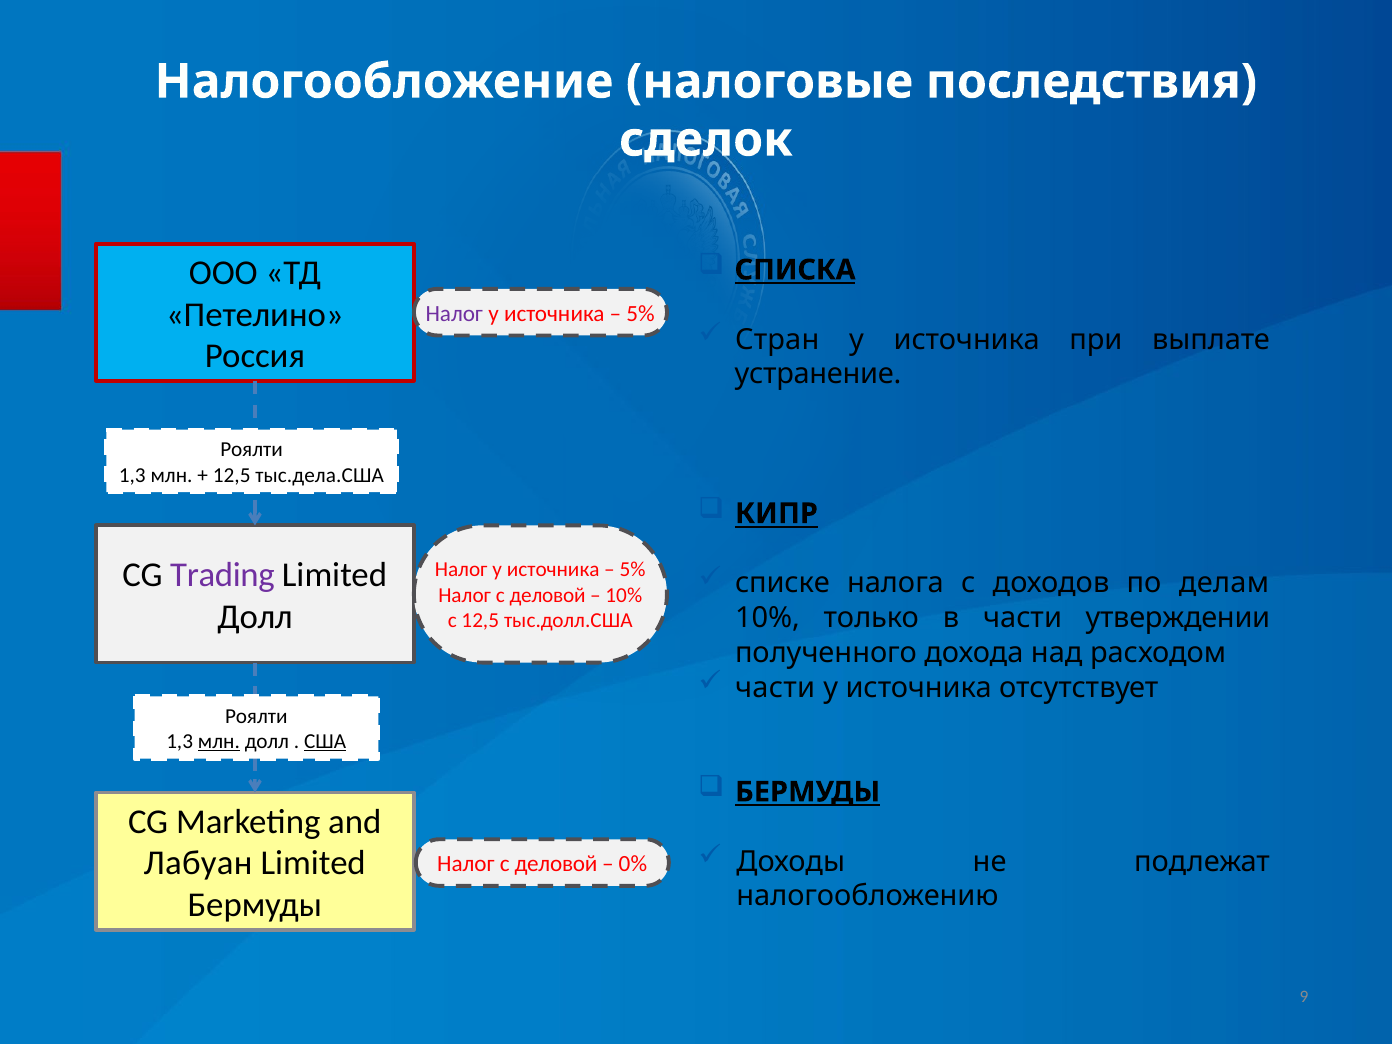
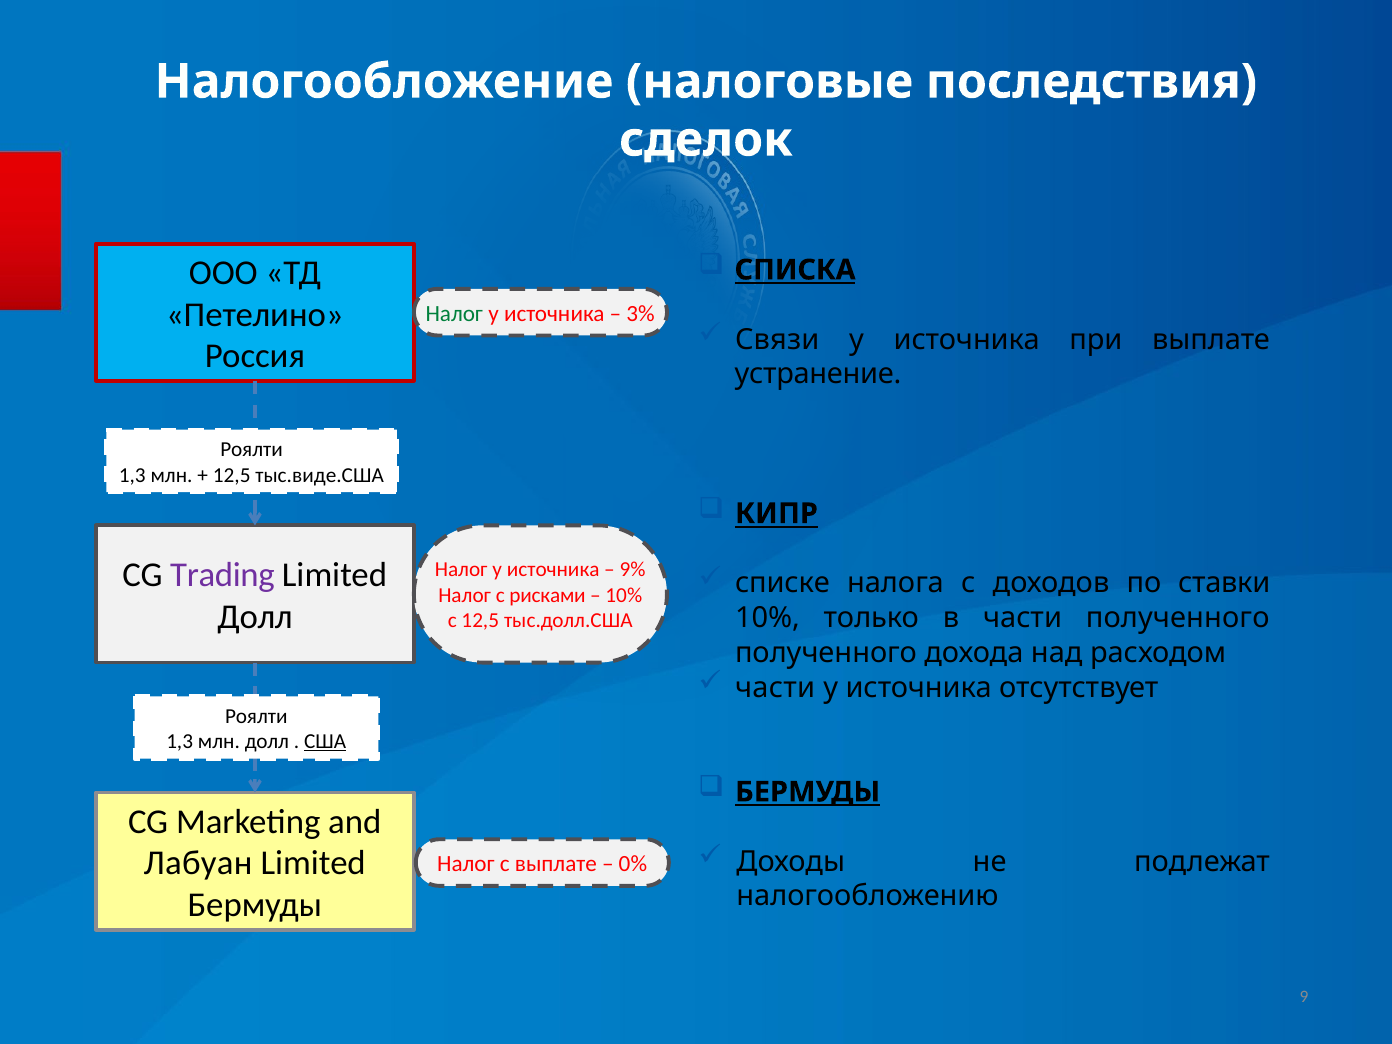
Налог colour: purple -> green (454, 314)
5%: 5% -> 3% (640, 314)
Стран: Стран -> Связи (777, 340)
тыс.дела.США: тыс.дела.США -> тыс.виде.США (320, 475)
5%: 5% -> 9% (633, 570)
делам: делам -> ставки (1224, 583)
деловой: деловой -> рисками (548, 595)
части утверждении: утверждении -> полученного (1178, 618)
млн underline: present -> none (219, 742)
деловой: деловой -> выплате (556, 864)
